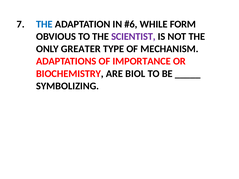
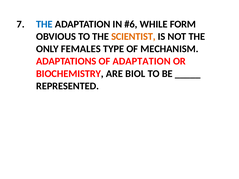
SCIENTIST colour: purple -> orange (133, 37)
GREATER: GREATER -> FEMALES (81, 49)
OF IMPORTANCE: IMPORTANCE -> ADAPTATION (142, 61)
SYMBOLIZING: SYMBOLIZING -> REPRESENTED (68, 86)
